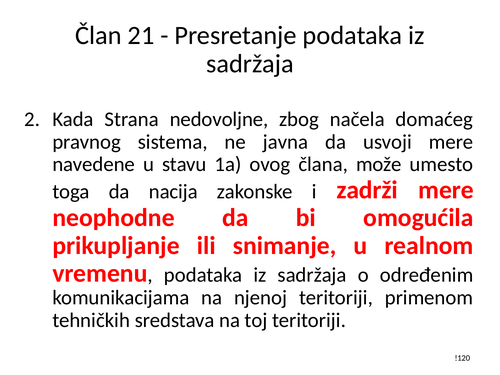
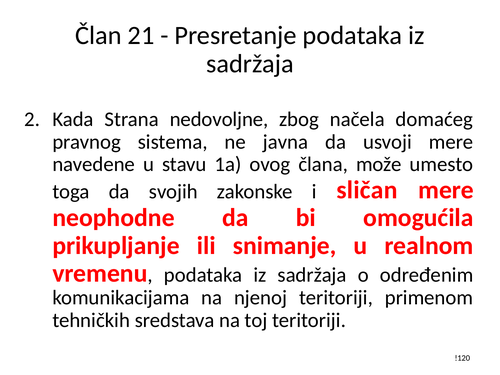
nacija: nacija -> svojih (173, 192)
zadrži: zadrži -> sličan (367, 190)
